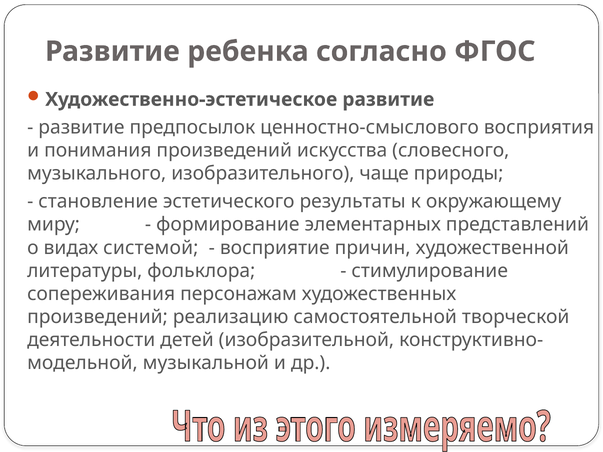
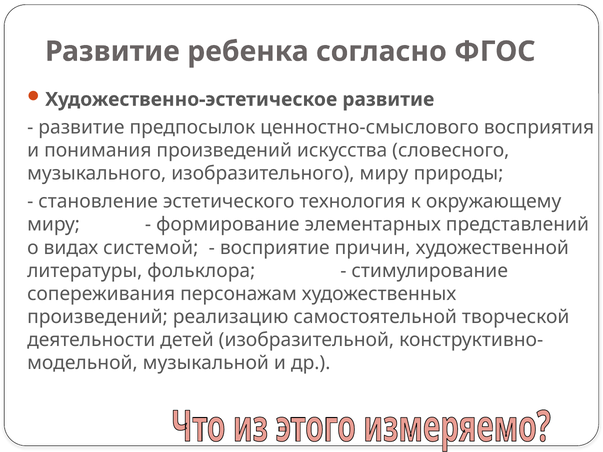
изобразительного чаще: чаще -> миру (384, 174)
результаты: результаты -> технология (353, 202)
